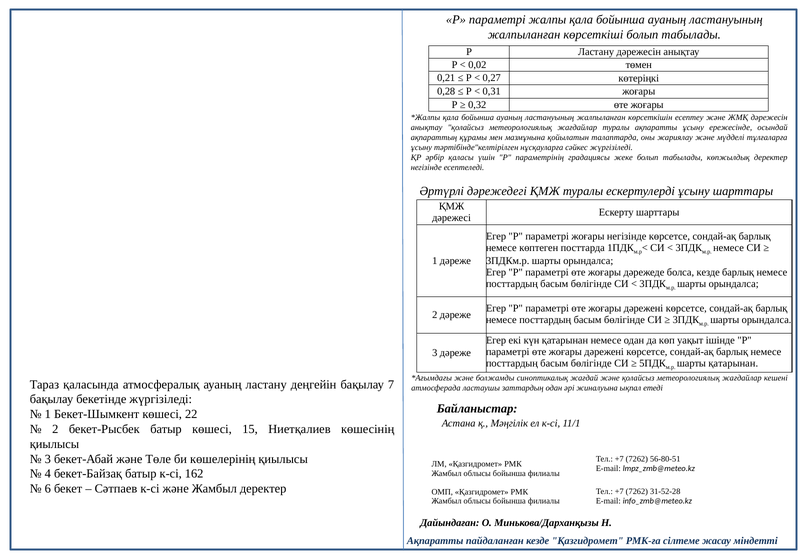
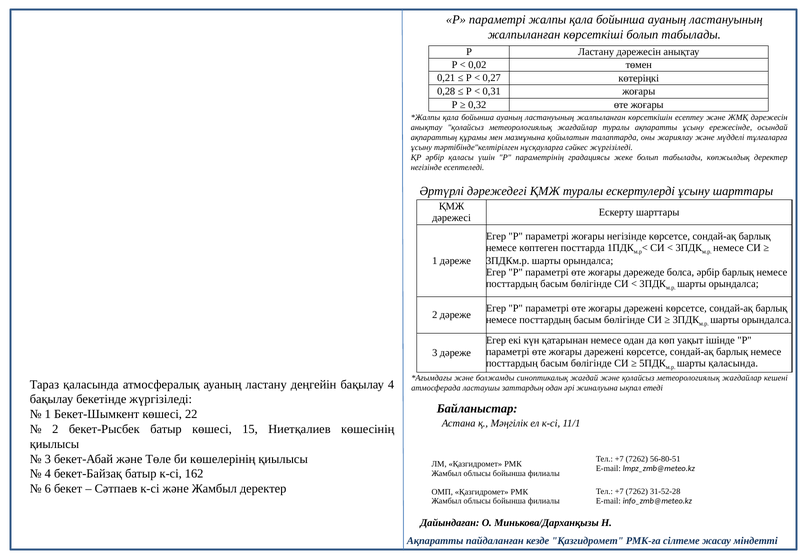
болса кезде: кезде -> әрбір (708, 272)
шарты қатарынан: қатарынан -> қаласында (733, 363)
бақылау 7: 7 -> 4 (391, 384)
